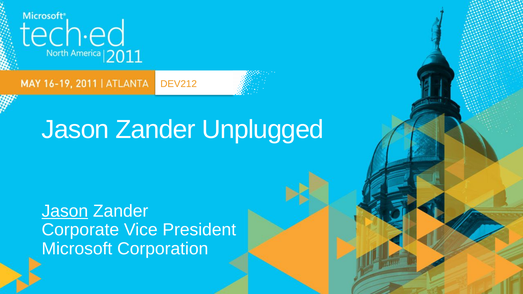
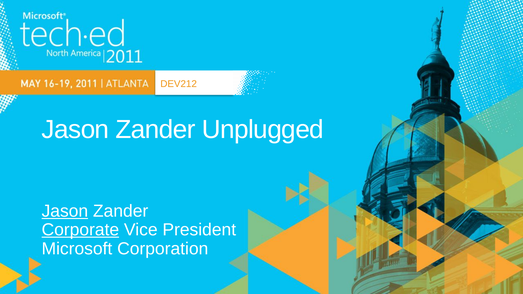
Corporate underline: none -> present (80, 230)
